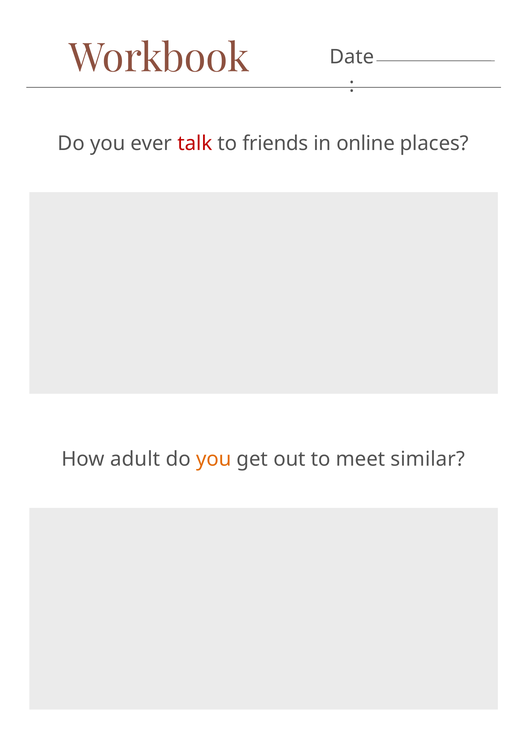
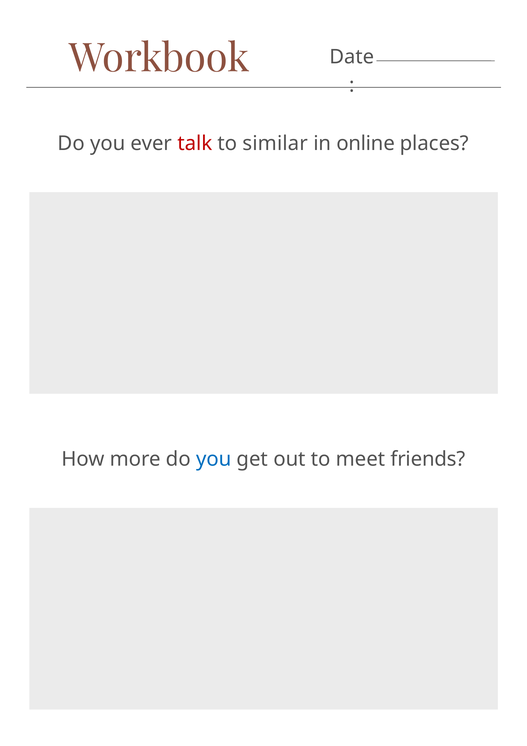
friends: friends -> similar (275, 143)
adult: adult -> more (135, 459)
you colour: orange -> blue (214, 459)
similar: similar -> friends (428, 459)
